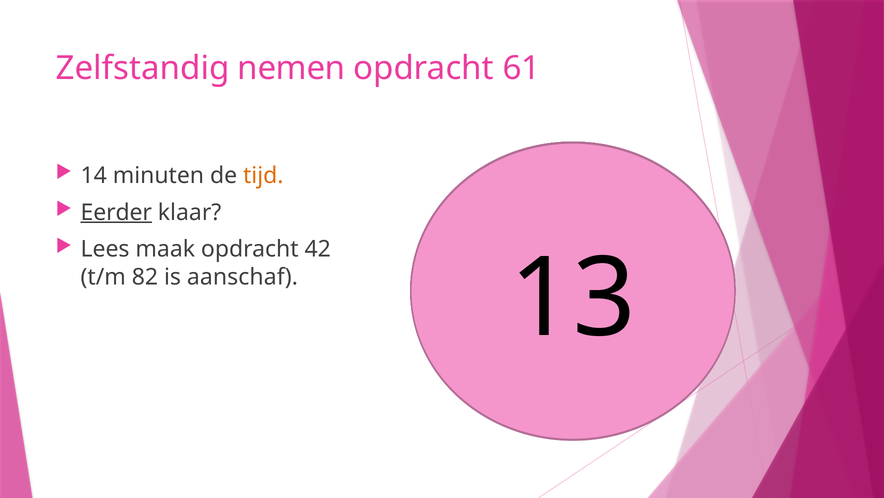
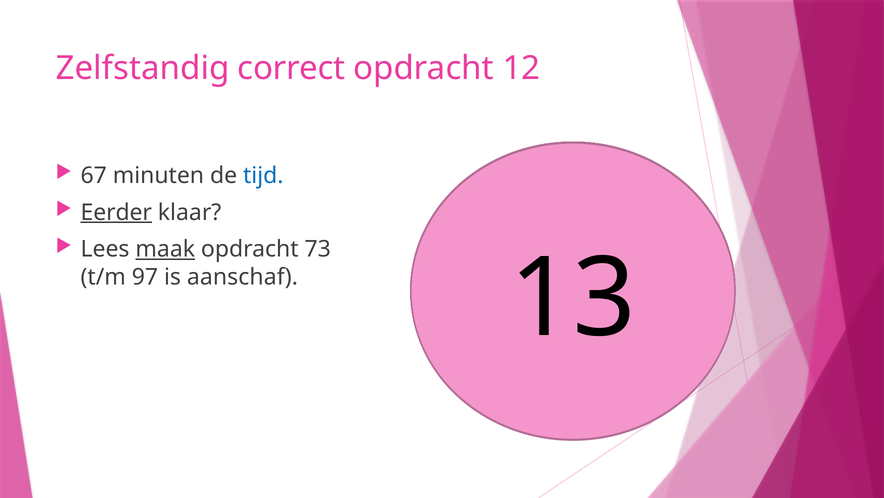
nemen: nemen -> correct (291, 68)
opdracht 61: 61 -> 12 (521, 68)
14: 14 -> 67 (94, 175)
tijd colour: orange -> blue (263, 175)
maak underline: none -> present (165, 249)
42: 42 -> 73 (318, 249)
82: 82 -> 97 (145, 277)
